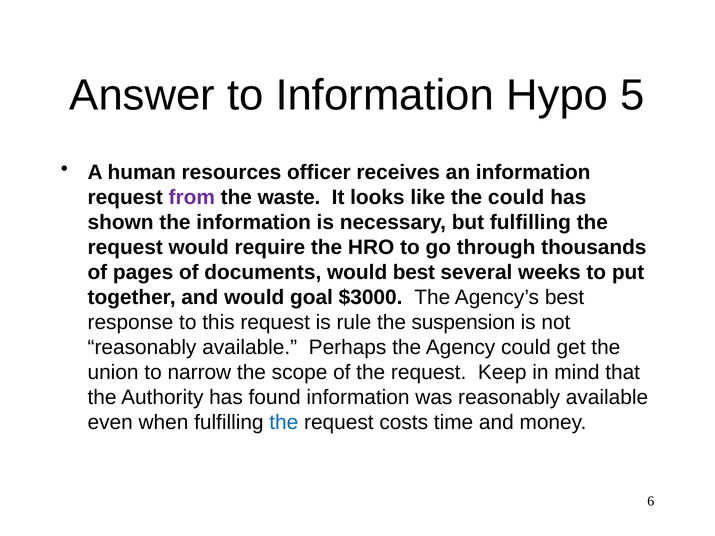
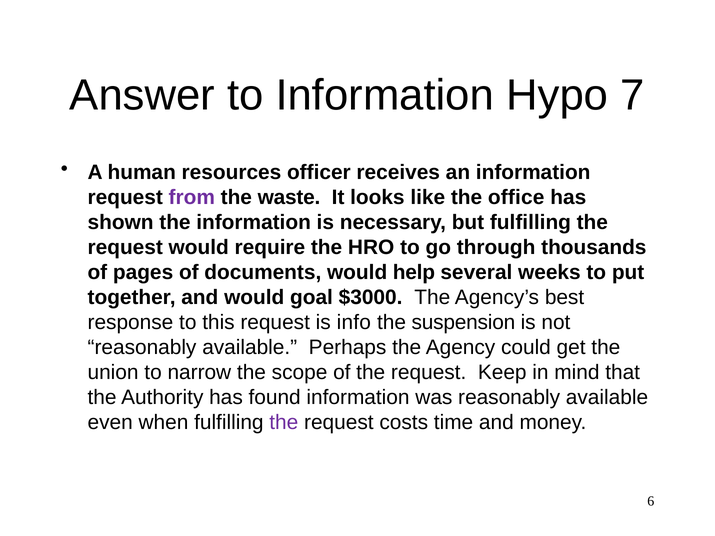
5: 5 -> 7 (632, 95)
the could: could -> office (516, 197)
would best: best -> help (414, 273)
rule: rule -> info (354, 323)
the colour: blue -> purple (284, 423)
